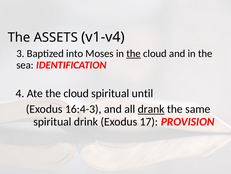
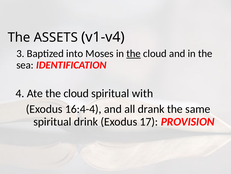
until: until -> with (143, 93)
16:4-3: 16:4-3 -> 16:4-4 (83, 109)
drank underline: present -> none (151, 109)
